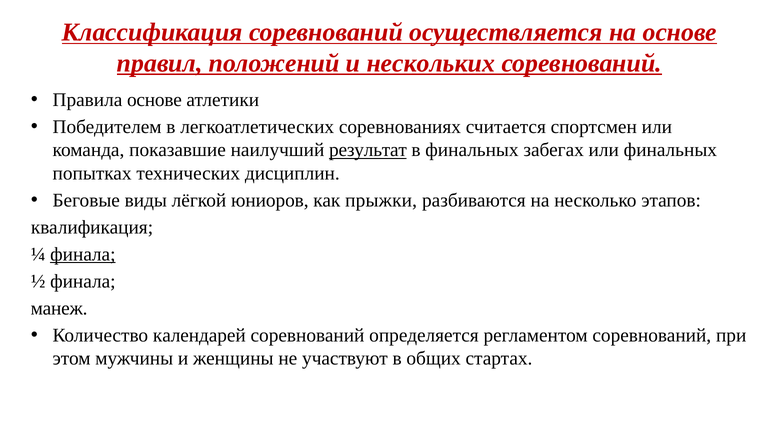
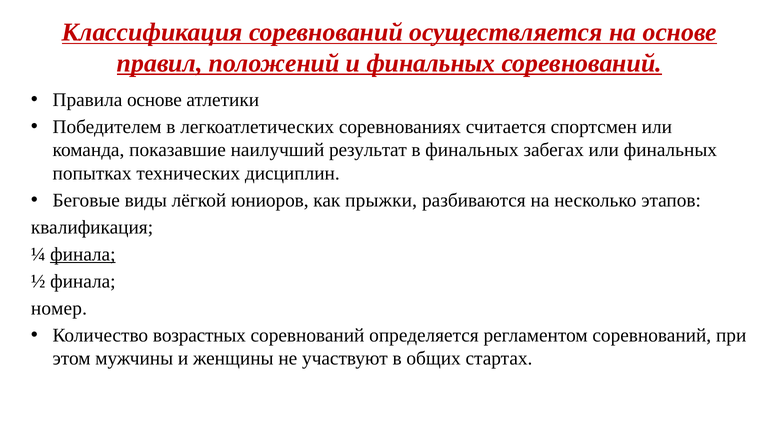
и нескольких: нескольких -> финальных (431, 63)
результат underline: present -> none (368, 150)
манеж: манеж -> номер (59, 308)
календарей: календарей -> возрастных (199, 335)
